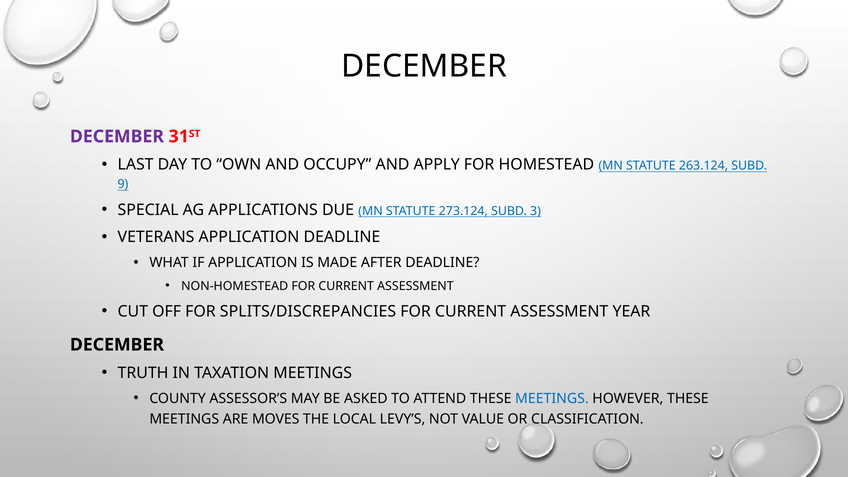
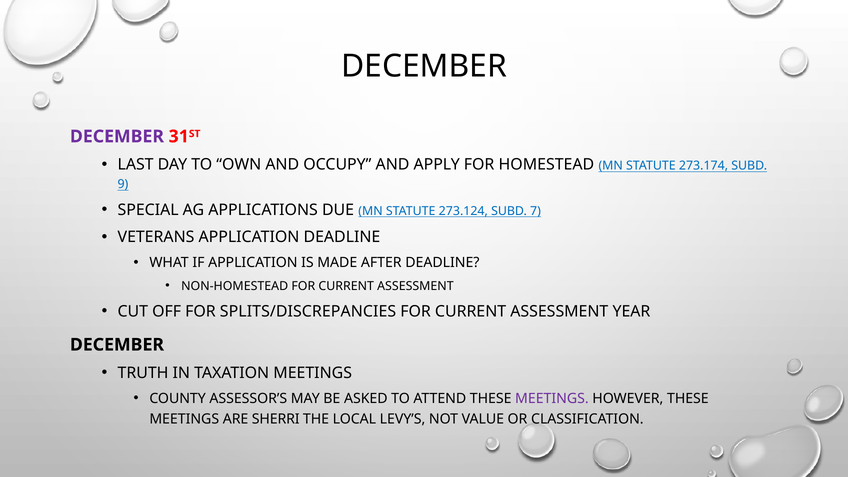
263.124: 263.124 -> 273.174 (704, 166)
3: 3 -> 7 (535, 211)
MEETINGS colour: blue -> purple (552, 399)
MOVES: MOVES -> SHERRI (276, 419)
